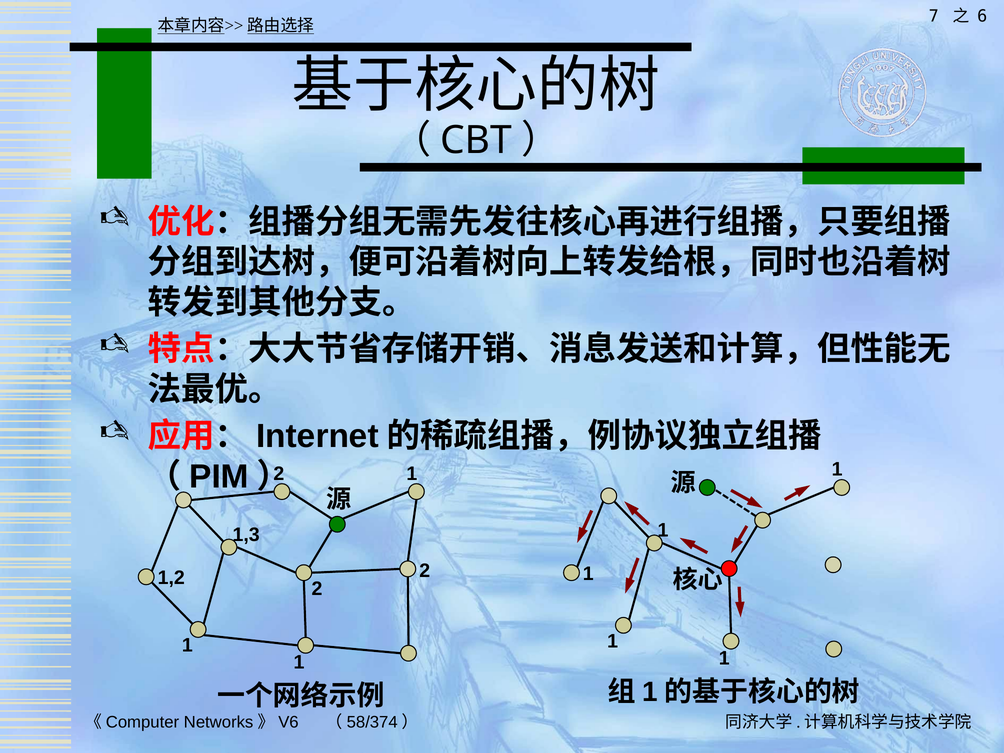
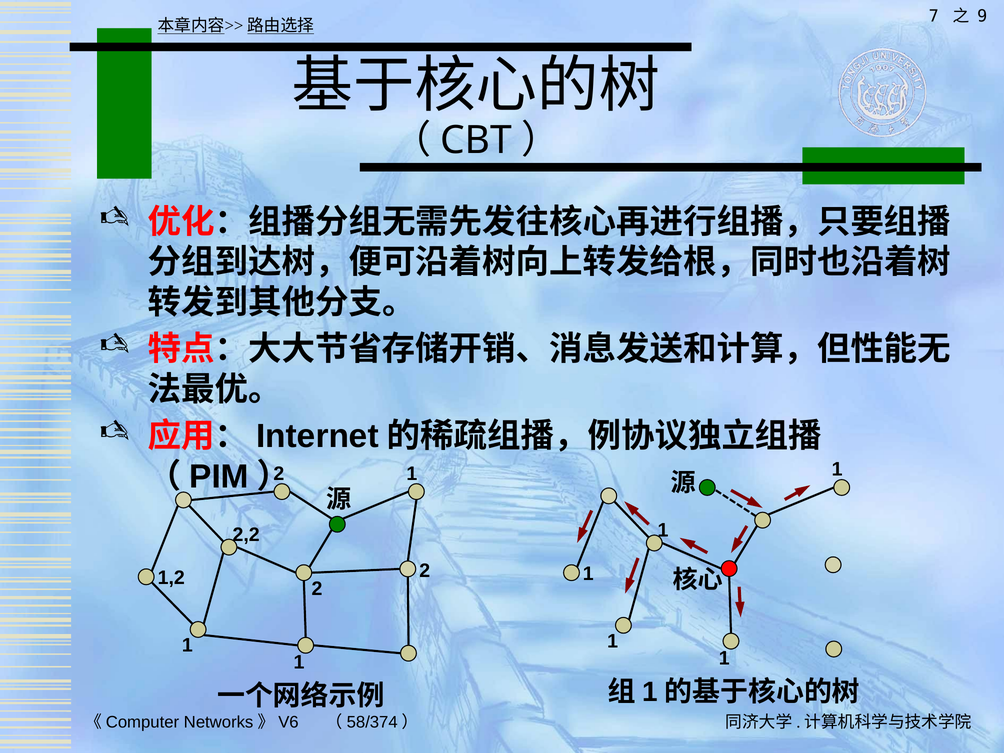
6: 6 -> 9 (982, 16)
1,3: 1,3 -> 2,2 (246, 535)
